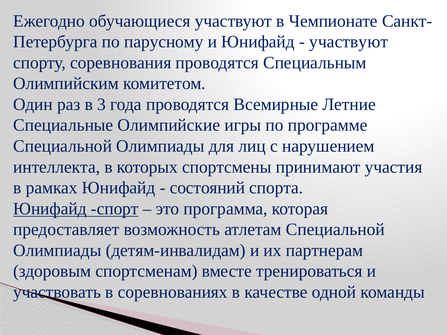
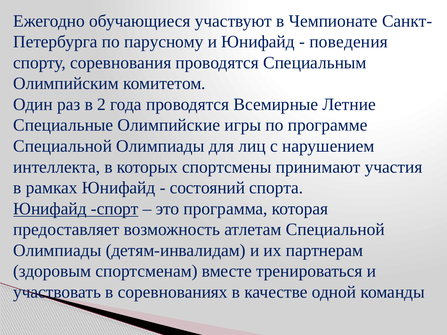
участвуют: участвуют -> поведения (349, 42)
3: 3 -> 2 (102, 104)
